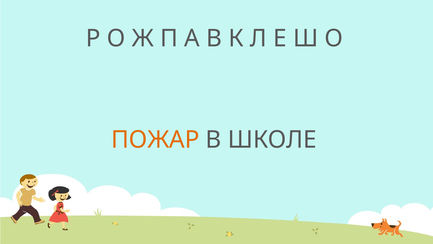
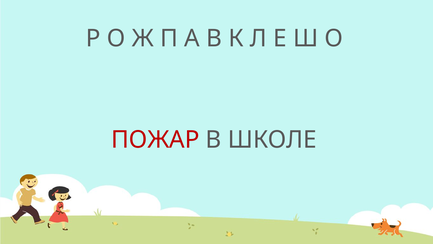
ПОЖАР colour: orange -> red (155, 140)
